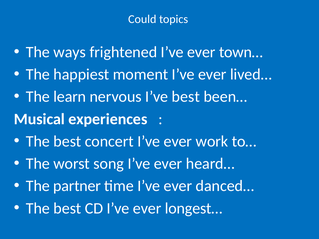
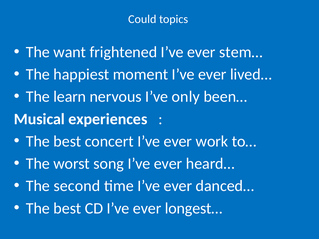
ways: ways -> want (70, 52)
town…: town… -> stem… (241, 52)
I’ve best: best -> only (186, 97)
partner: partner -> second (77, 186)
